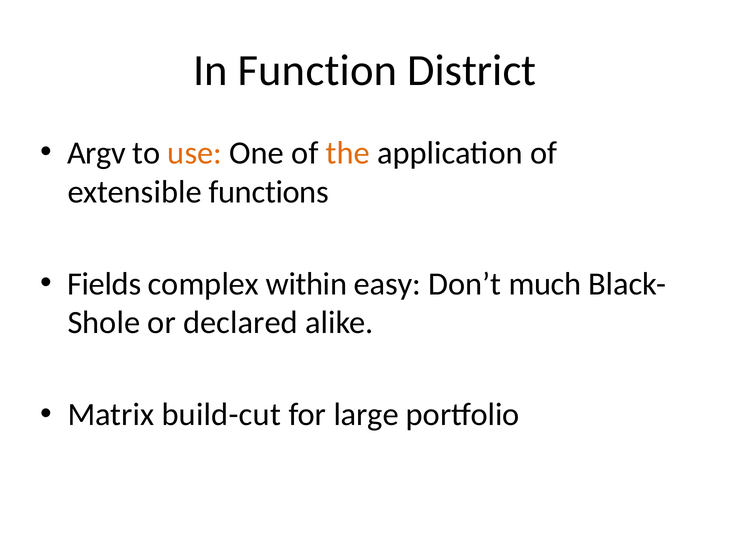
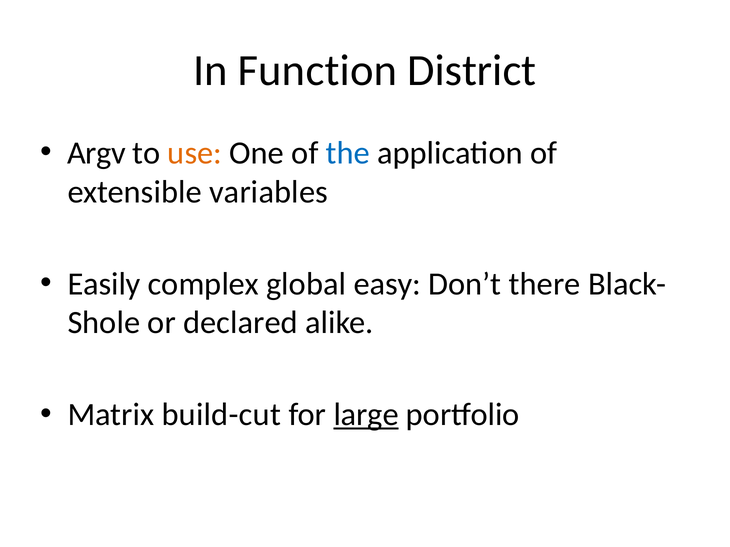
the colour: orange -> blue (348, 153)
functions: functions -> variables (269, 192)
Fields: Fields -> Easily (104, 284)
within: within -> global (306, 284)
much: much -> there (545, 284)
large underline: none -> present (366, 415)
